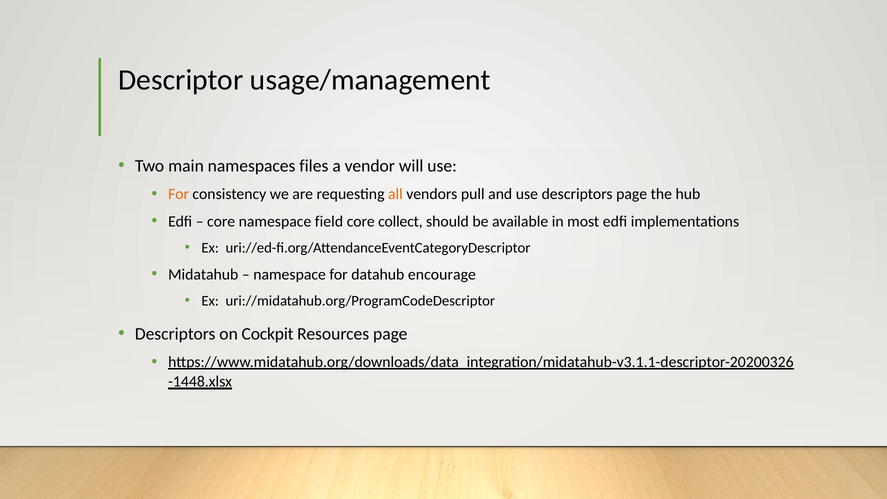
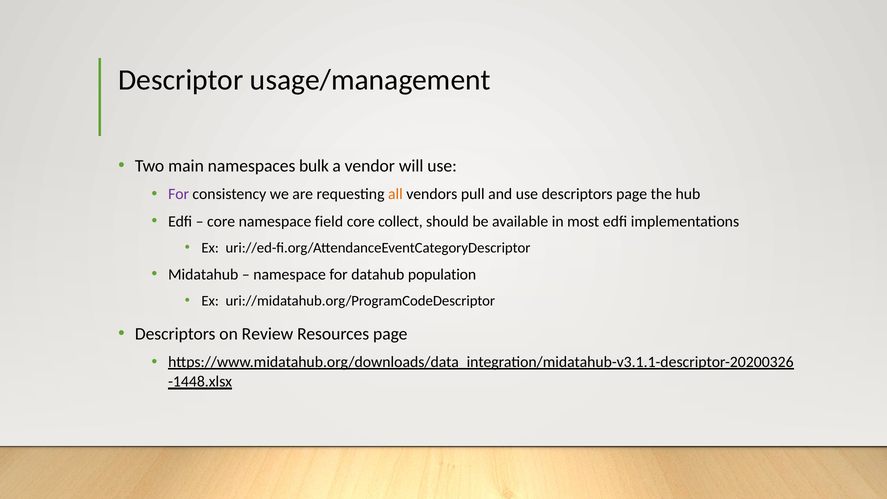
files: files -> bulk (314, 166)
For colour: orange -> purple (179, 194)
encourage: encourage -> population (442, 274)
Cockpit: Cockpit -> Review (267, 334)
